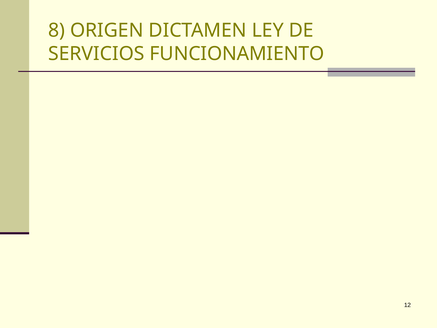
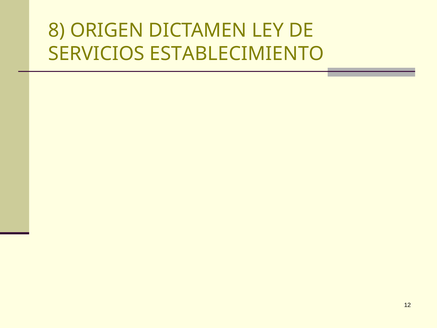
FUNCIONAMIENTO: FUNCIONAMIENTO -> ESTABLECIMIENTO (237, 54)
